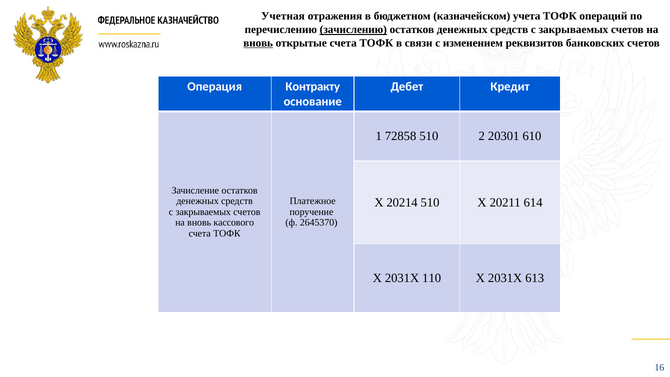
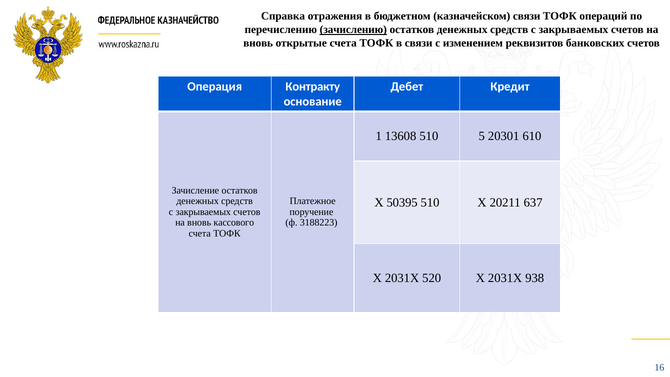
Учетная: Учетная -> Справка (283, 16)
казначейском учета: учета -> связи (527, 16)
вновь underline: present -> none (258, 43)
72858: 72858 -> 13608 (401, 136)
2: 2 -> 5 (482, 136)
20214: 20214 -> 50395 (402, 202)
614: 614 -> 637 (533, 202)
2645370: 2645370 -> 3188223 (319, 223)
110: 110 -> 520 (432, 278)
613: 613 -> 938 (535, 278)
